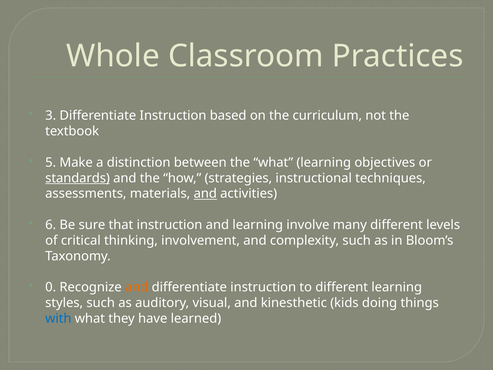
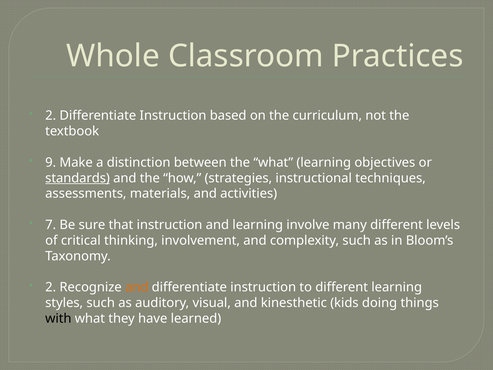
3: 3 -> 2 (51, 116)
5: 5 -> 9 (51, 162)
and underline: present -> none (205, 194)
6: 6 -> 7 (51, 225)
0: 0 -> 2 (51, 287)
with colour: blue -> black (58, 318)
